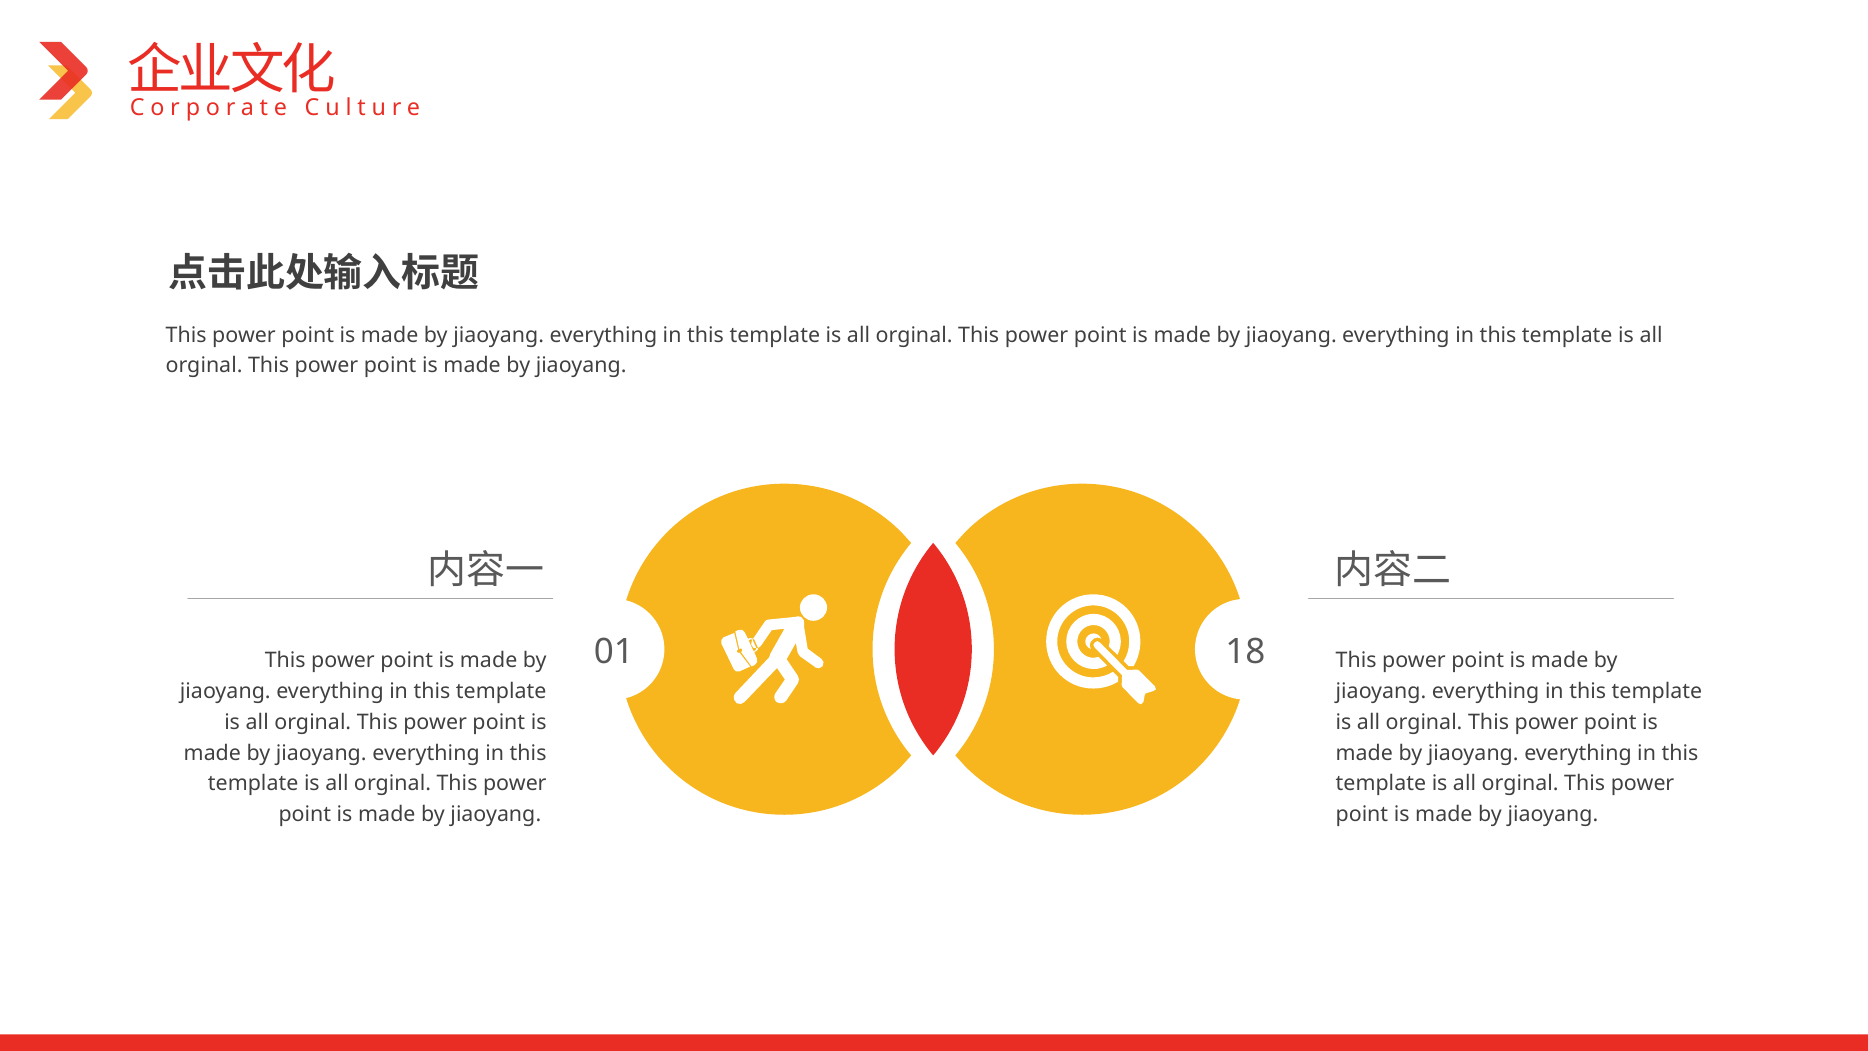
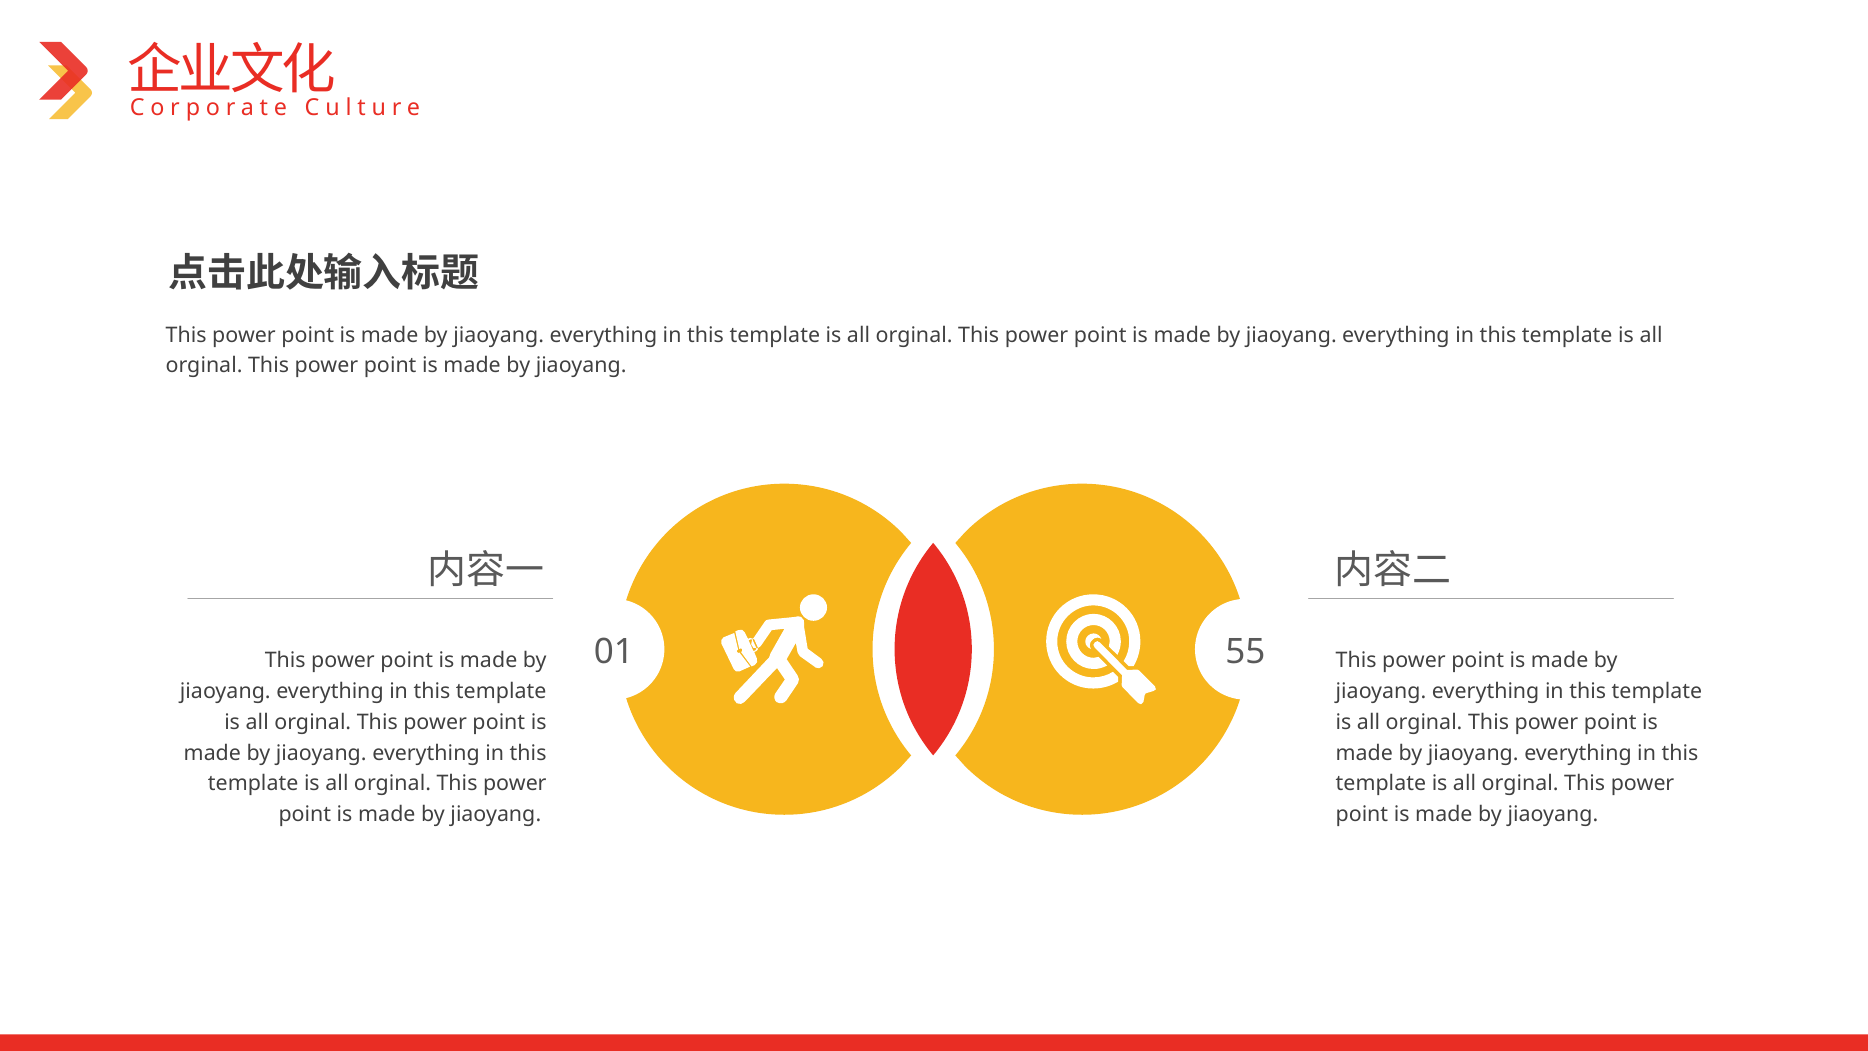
18: 18 -> 55 (1245, 651)
